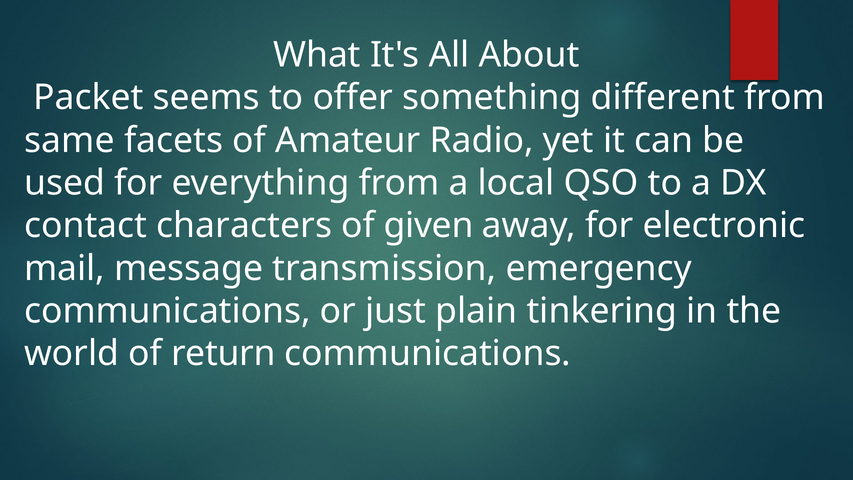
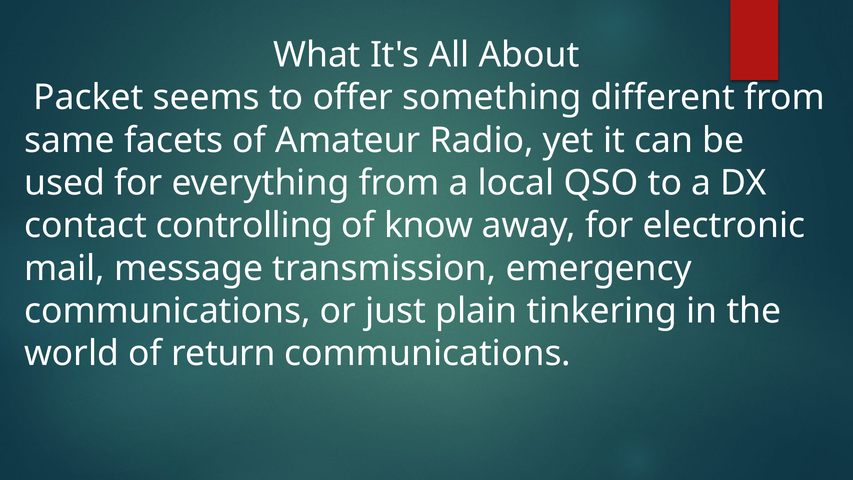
characters: characters -> controlling (244, 226)
given: given -> know (429, 226)
